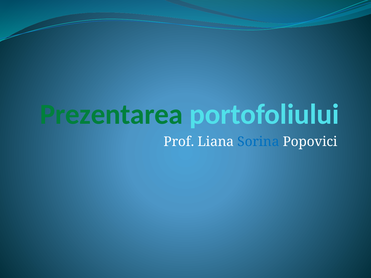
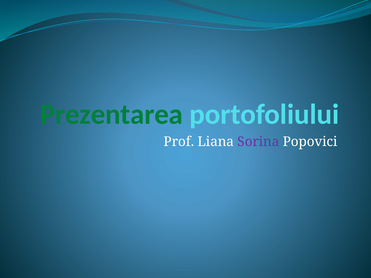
Sorina colour: blue -> purple (258, 142)
